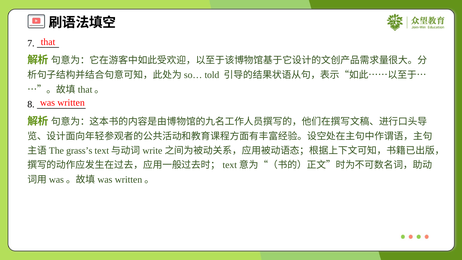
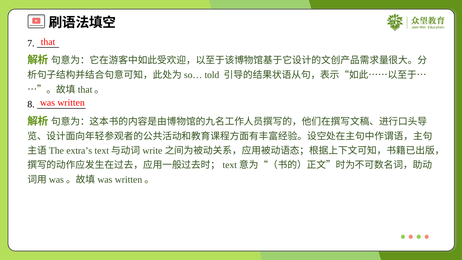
grass’s: grass’s -> extra’s (79, 151)
